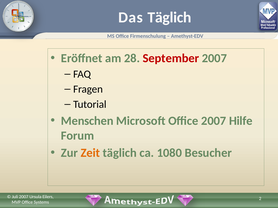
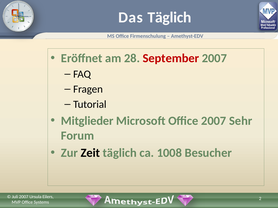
Menschen: Menschen -> Mitglieder (87, 121)
Hilfe: Hilfe -> Sehr (241, 121)
Zeit colour: orange -> black (90, 153)
1080: 1080 -> 1008 (169, 153)
